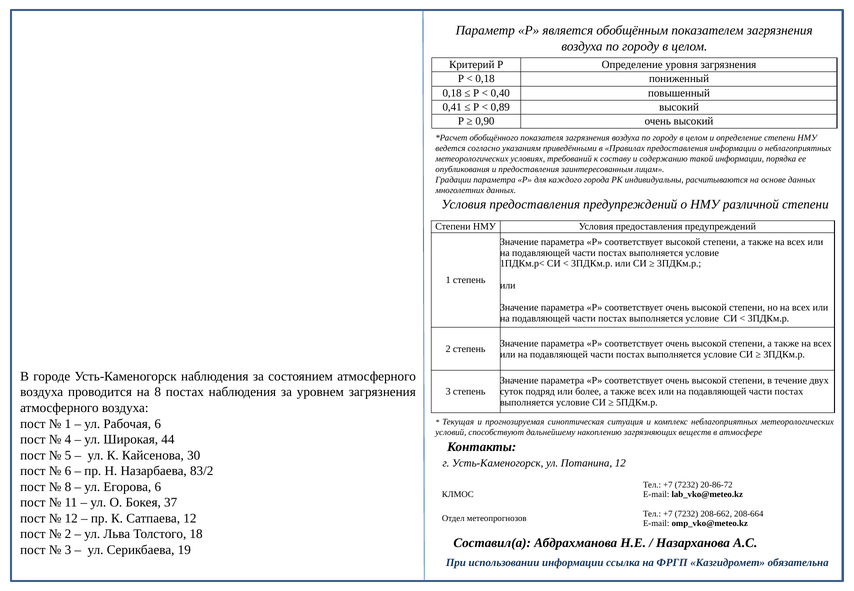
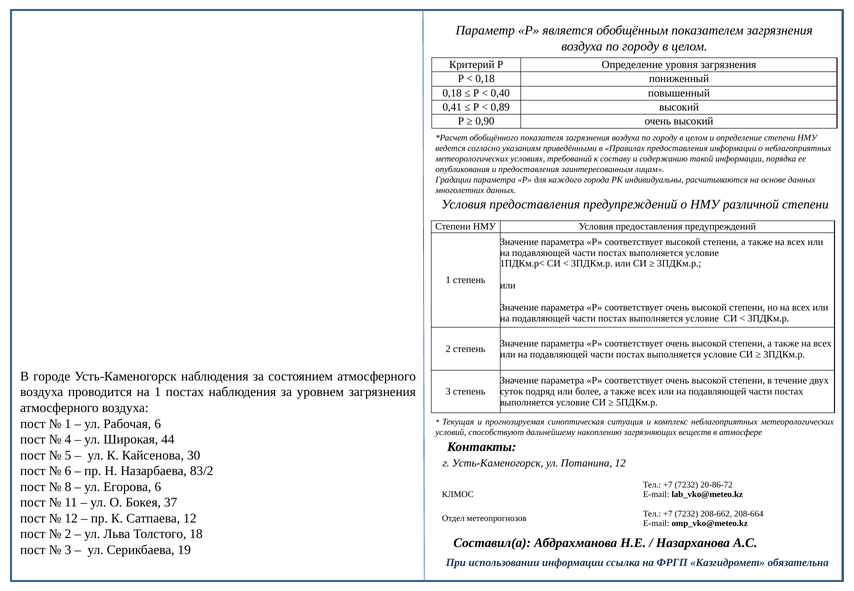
на 8: 8 -> 1 (158, 392)
